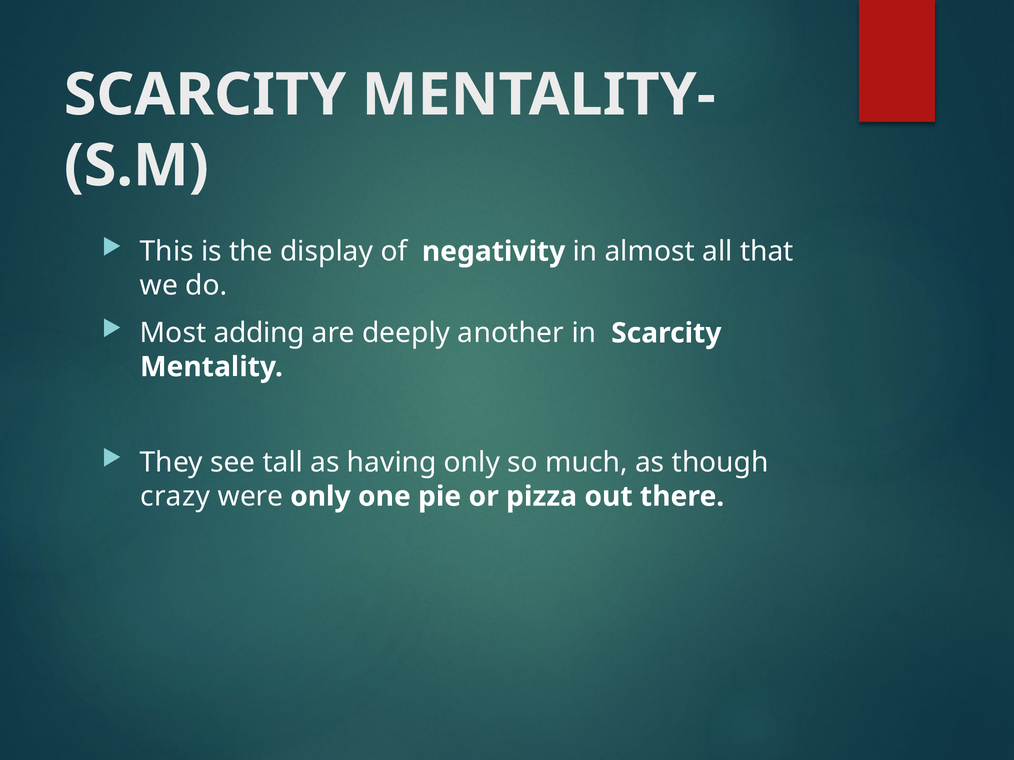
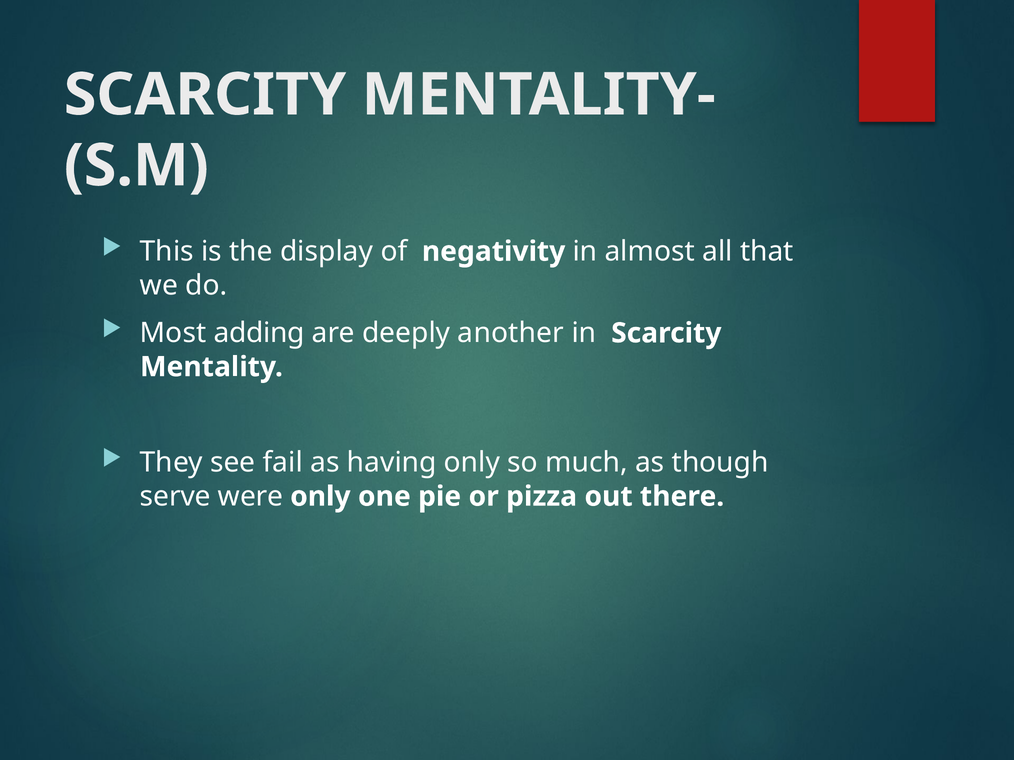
tall: tall -> fail (283, 463)
crazy: crazy -> serve (175, 497)
